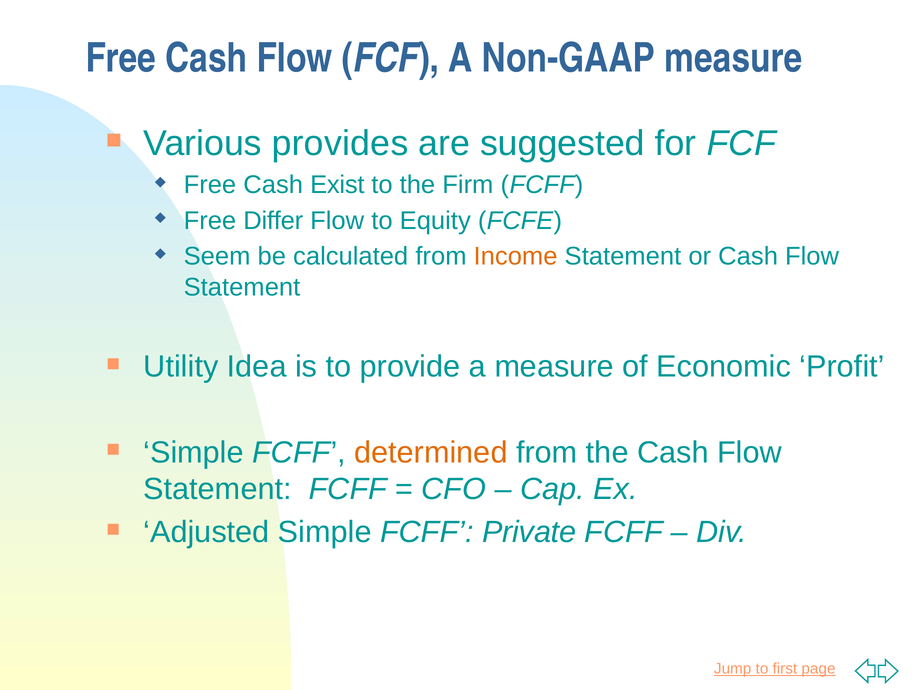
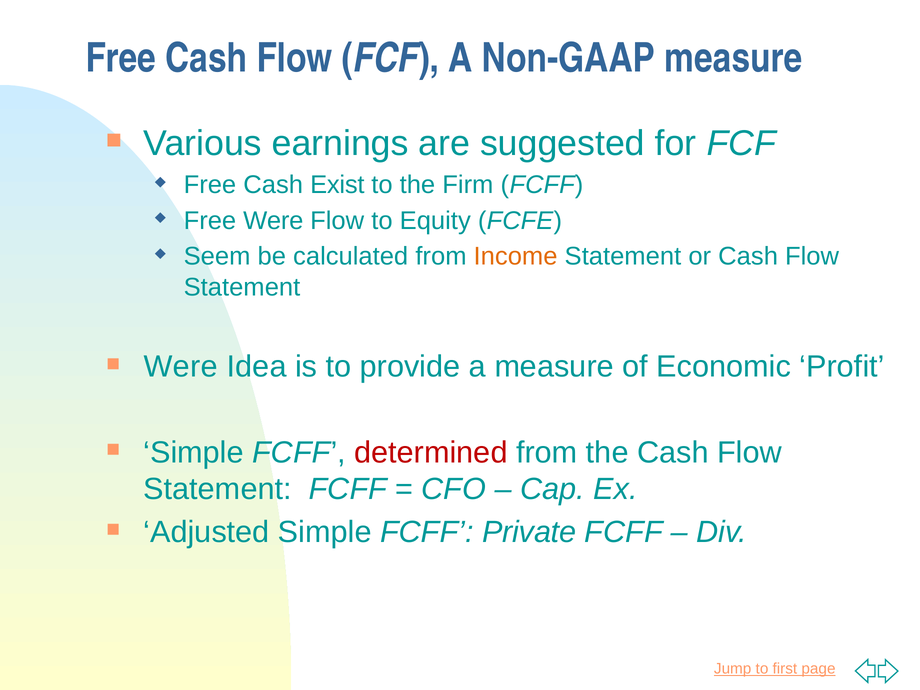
provides: provides -> earnings (340, 144)
Free Differ: Differ -> Were (273, 221)
Utility: Utility -> Were (181, 367)
determined colour: orange -> red (431, 452)
